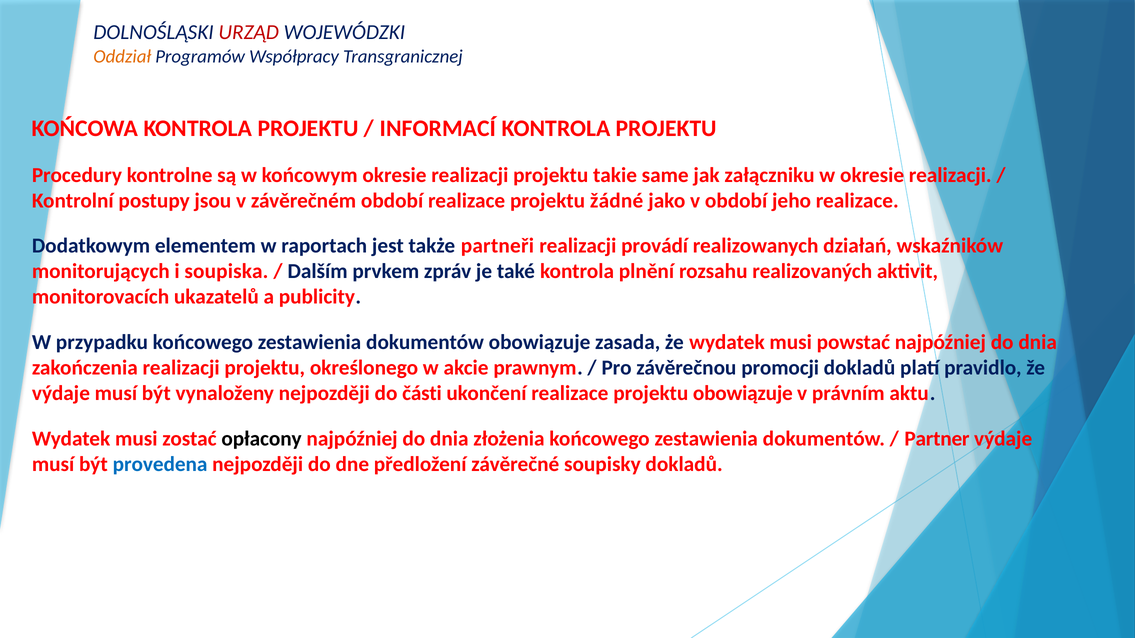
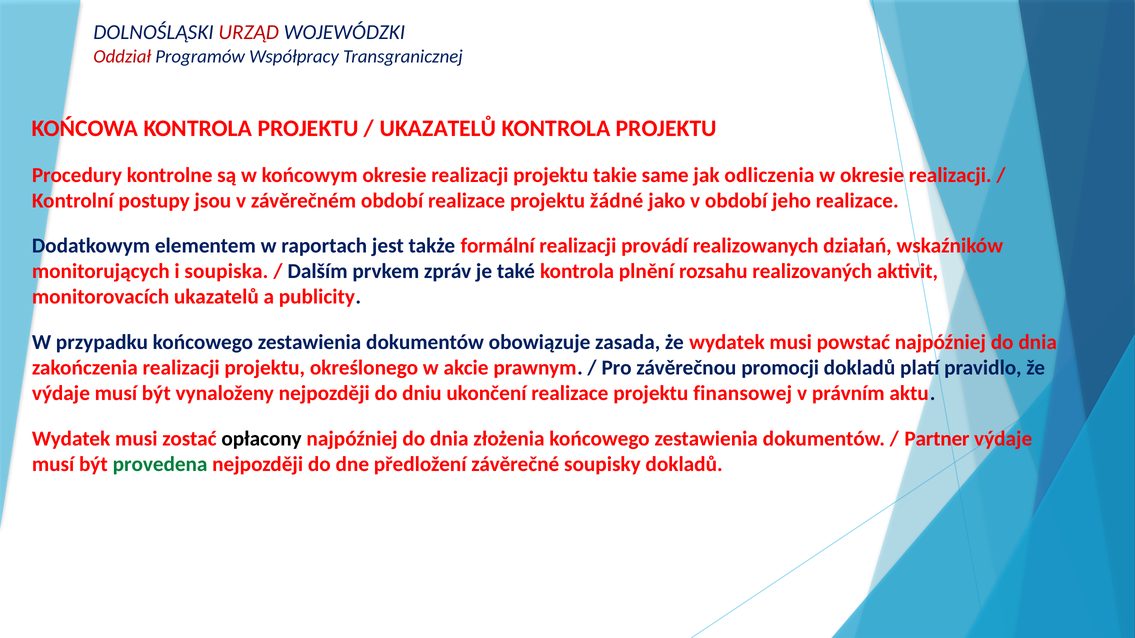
Oddział colour: orange -> red (122, 56)
INFORMACÍ: INFORMACÍ -> UKAZATELŮ (438, 128)
załączniku: załączniku -> odliczenia (769, 175)
partneři: partneři -> formální (498, 246)
části: části -> dniu (422, 394)
projektu obowiązuje: obowiązuje -> finansowej (743, 394)
provedena colour: blue -> green (160, 465)
